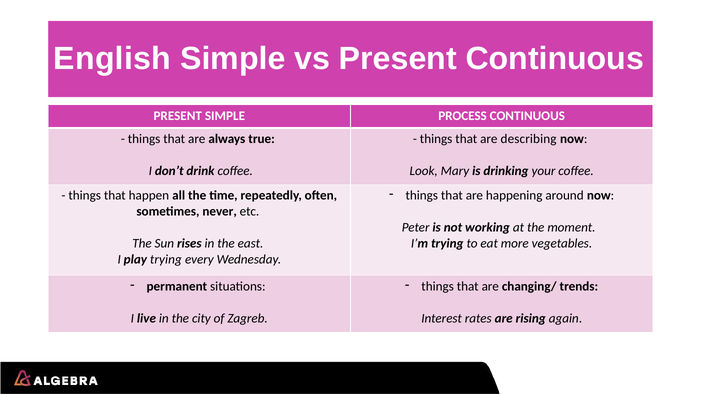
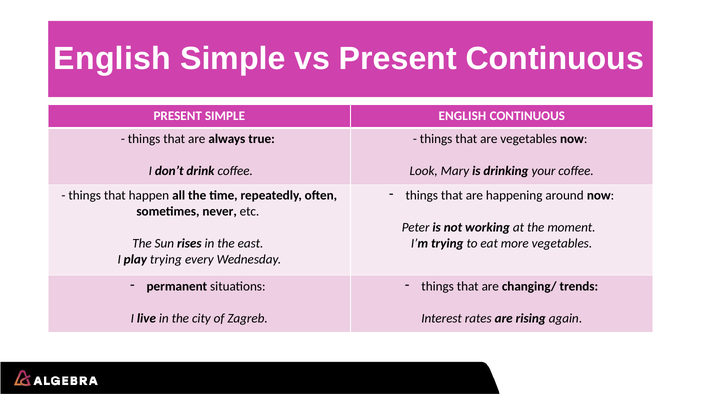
SIMPLE PROCESS: PROCESS -> ENGLISH (462, 116)
are describing: describing -> vegetables (529, 139)
